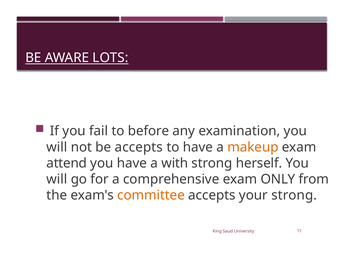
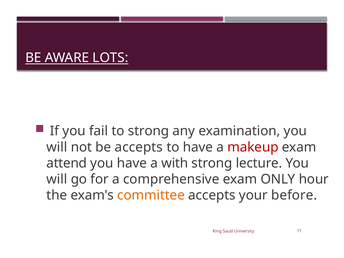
to before: before -> strong (148, 131)
makeup colour: orange -> red (253, 147)
herself: herself -> lecture (259, 163)
from: from -> hour (314, 179)
your strong: strong -> before (294, 195)
